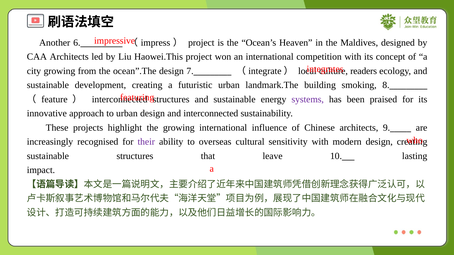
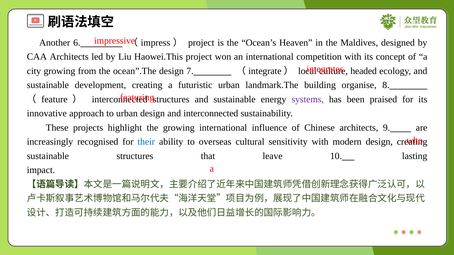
readers: readers -> headed (364, 71)
smoking: smoking -> organise (359, 85)
their colour: purple -> blue (146, 142)
